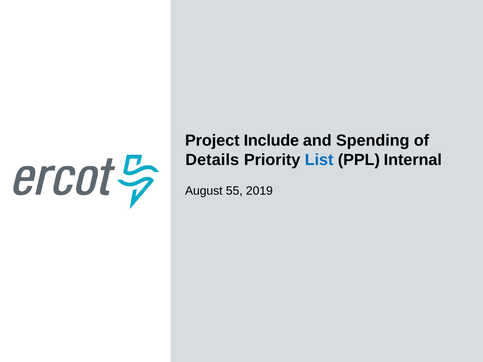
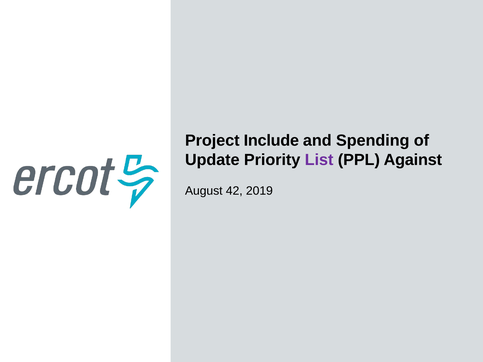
Details: Details -> Update (212, 160)
List colour: blue -> purple (319, 160)
Internal: Internal -> Against (413, 160)
55: 55 -> 42 (234, 191)
